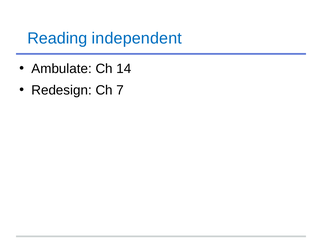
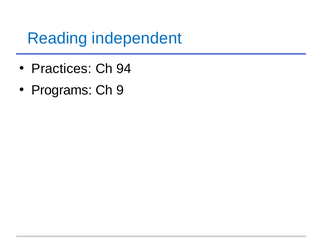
Ambulate: Ambulate -> Practices (62, 69)
14: 14 -> 94 (124, 69)
Redesign: Redesign -> Programs (62, 90)
7: 7 -> 9 (120, 90)
